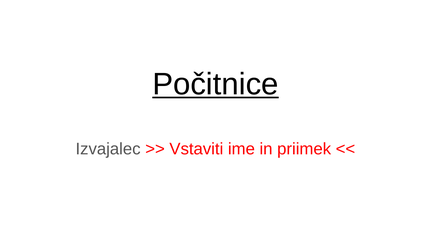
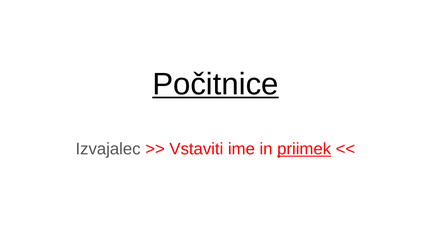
priimek underline: none -> present (304, 149)
